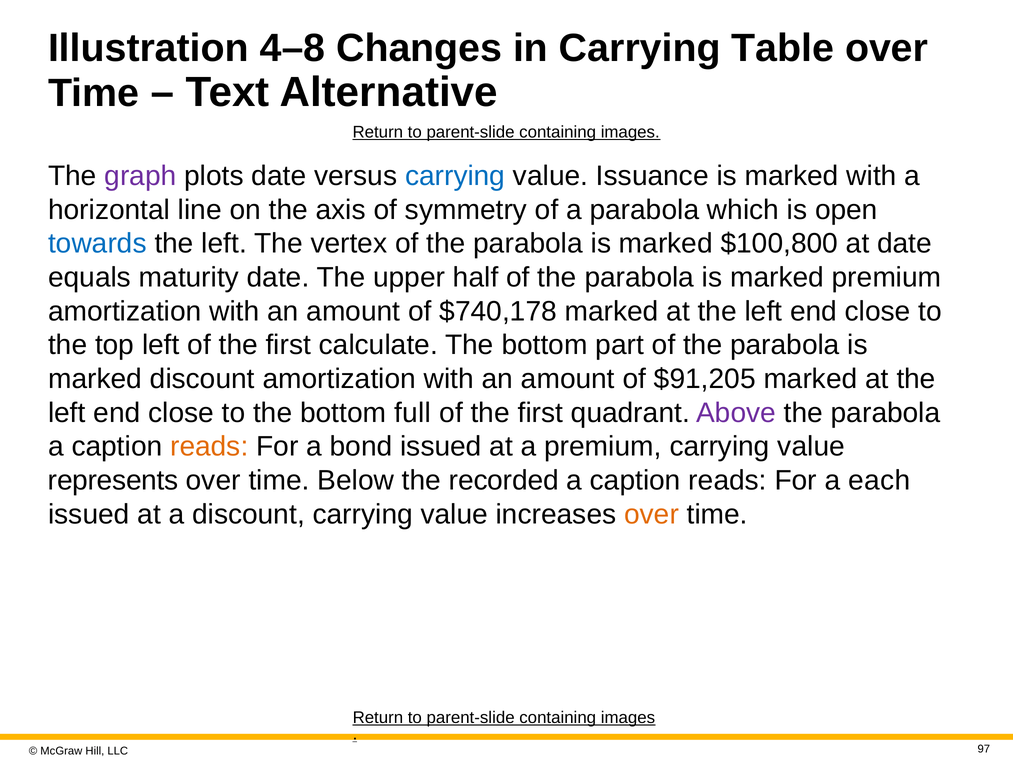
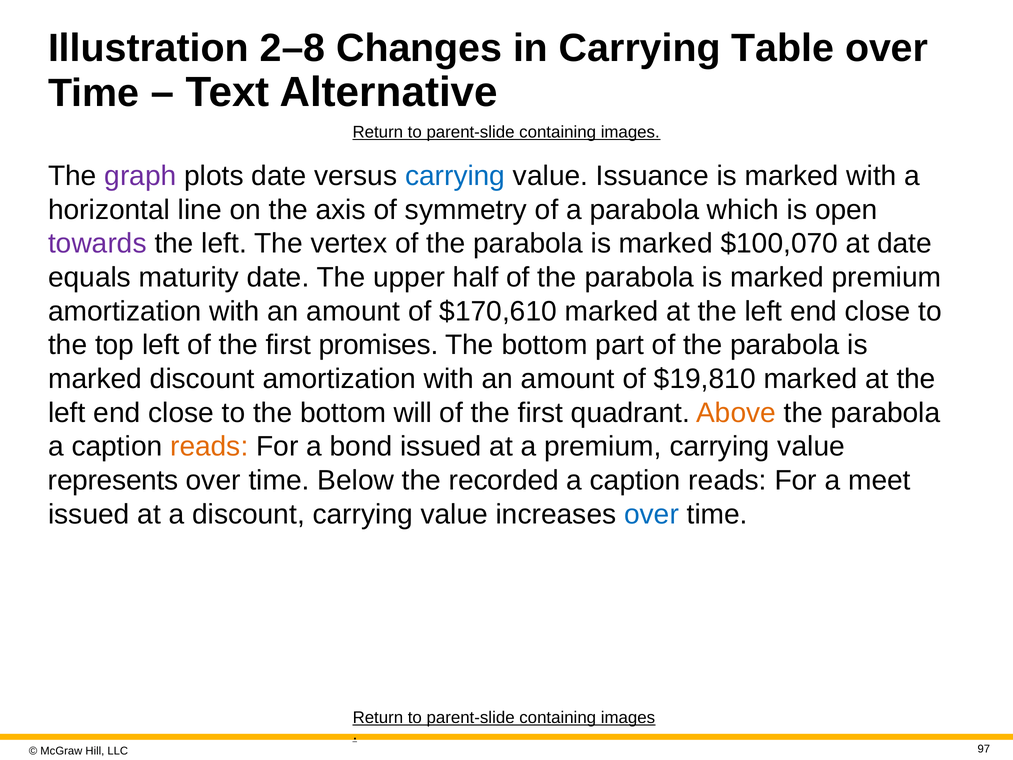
4–8: 4–8 -> 2–8 (293, 48)
towards colour: blue -> purple (97, 244)
$100,800: $100,800 -> $100,070 (779, 244)
$740,178: $740,178 -> $170,610 (498, 311)
calculate: calculate -> promises (378, 345)
$91,205: $91,205 -> $19,810 (705, 379)
full: full -> will (413, 413)
Above colour: purple -> orange (736, 413)
each: each -> meet (879, 480)
over colour: orange -> blue (651, 514)
